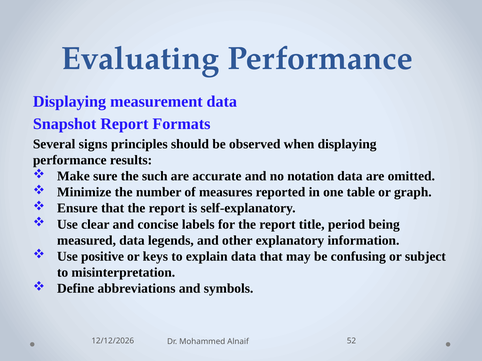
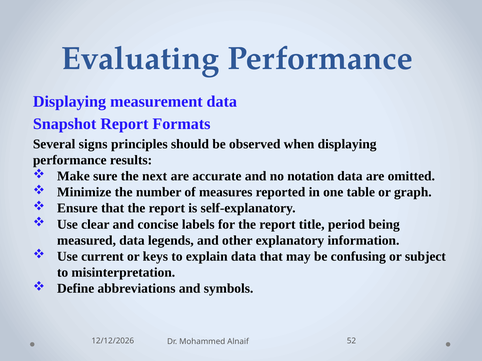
such: such -> next (155, 176)
positive: positive -> current (102, 257)
